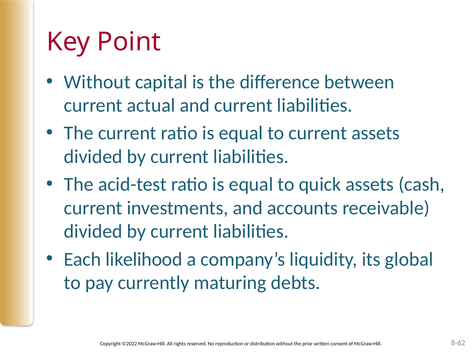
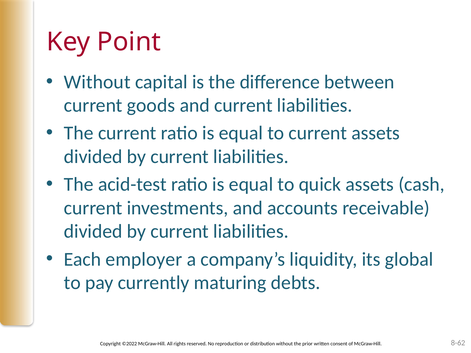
actual: actual -> goods (151, 106)
likelihood: likelihood -> employer (144, 259)
